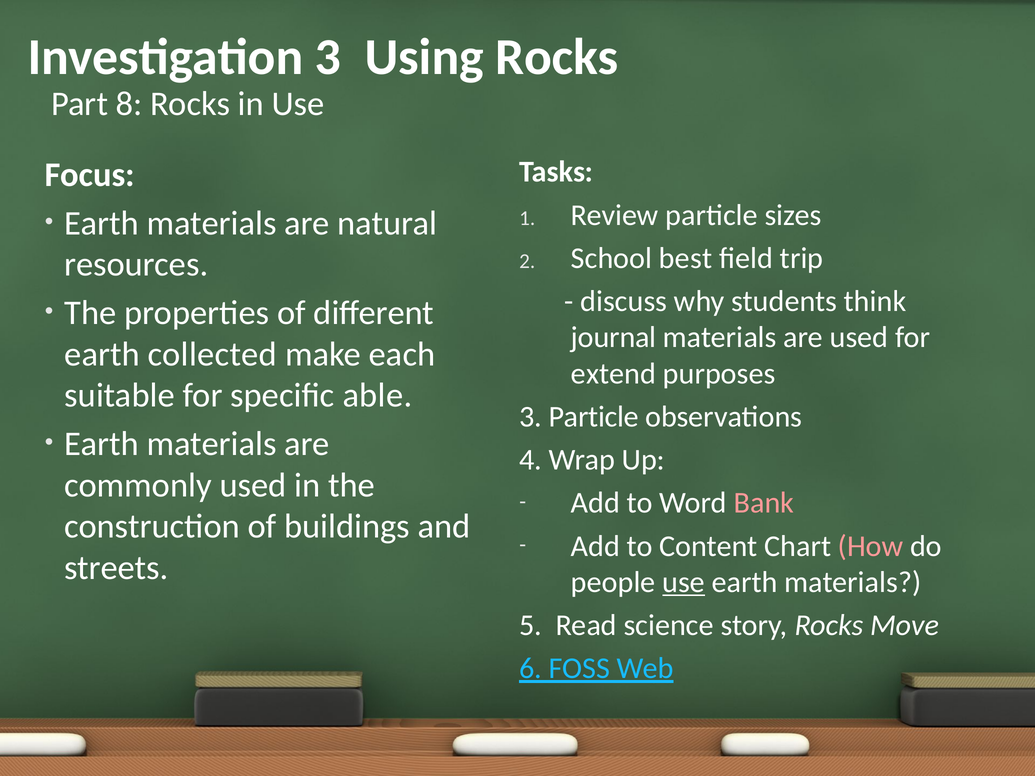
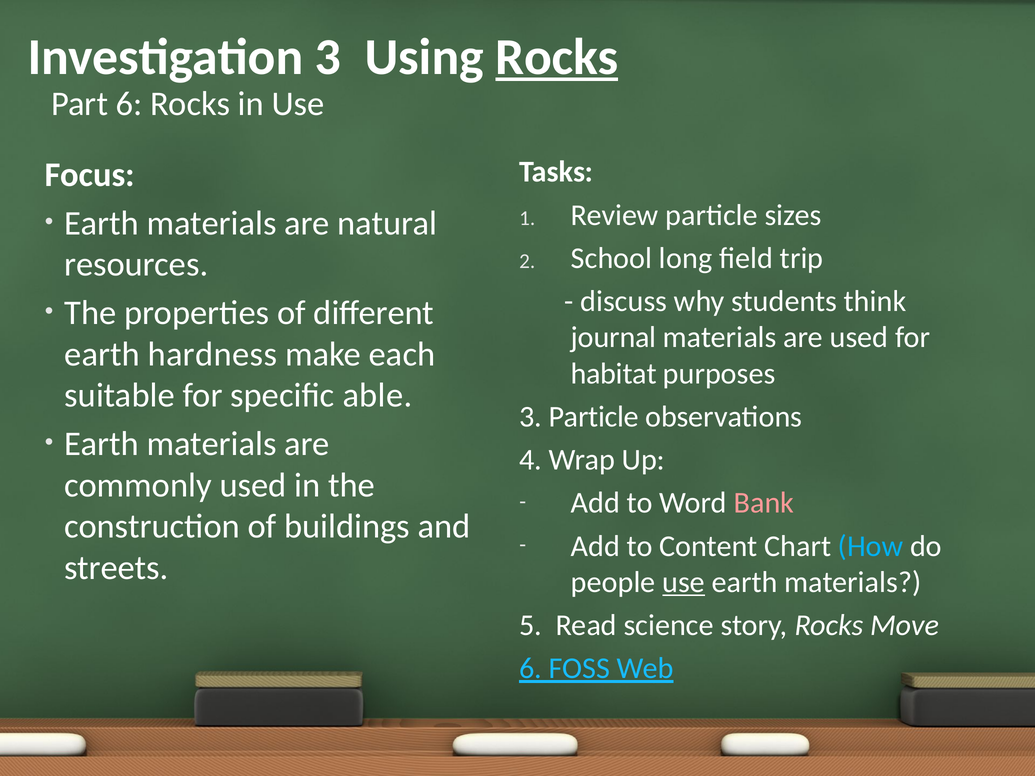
Rocks underline: none -> present (557, 57)
Part 8: 8 -> 6 (129, 104)
best: best -> long (686, 258)
collected: collected -> hardness (212, 354)
extend: extend -> habitat (614, 374)
How colour: pink -> light blue (871, 546)
